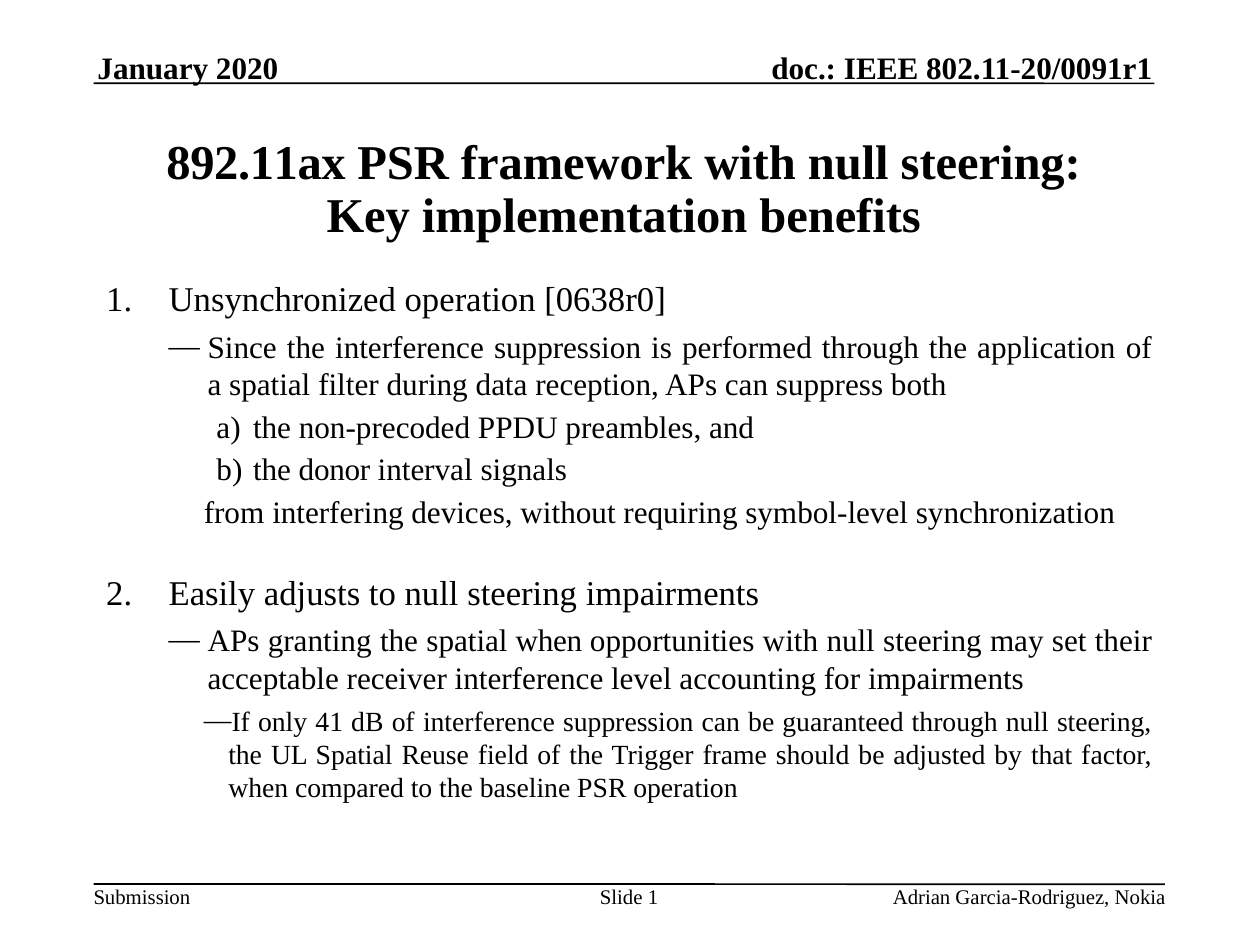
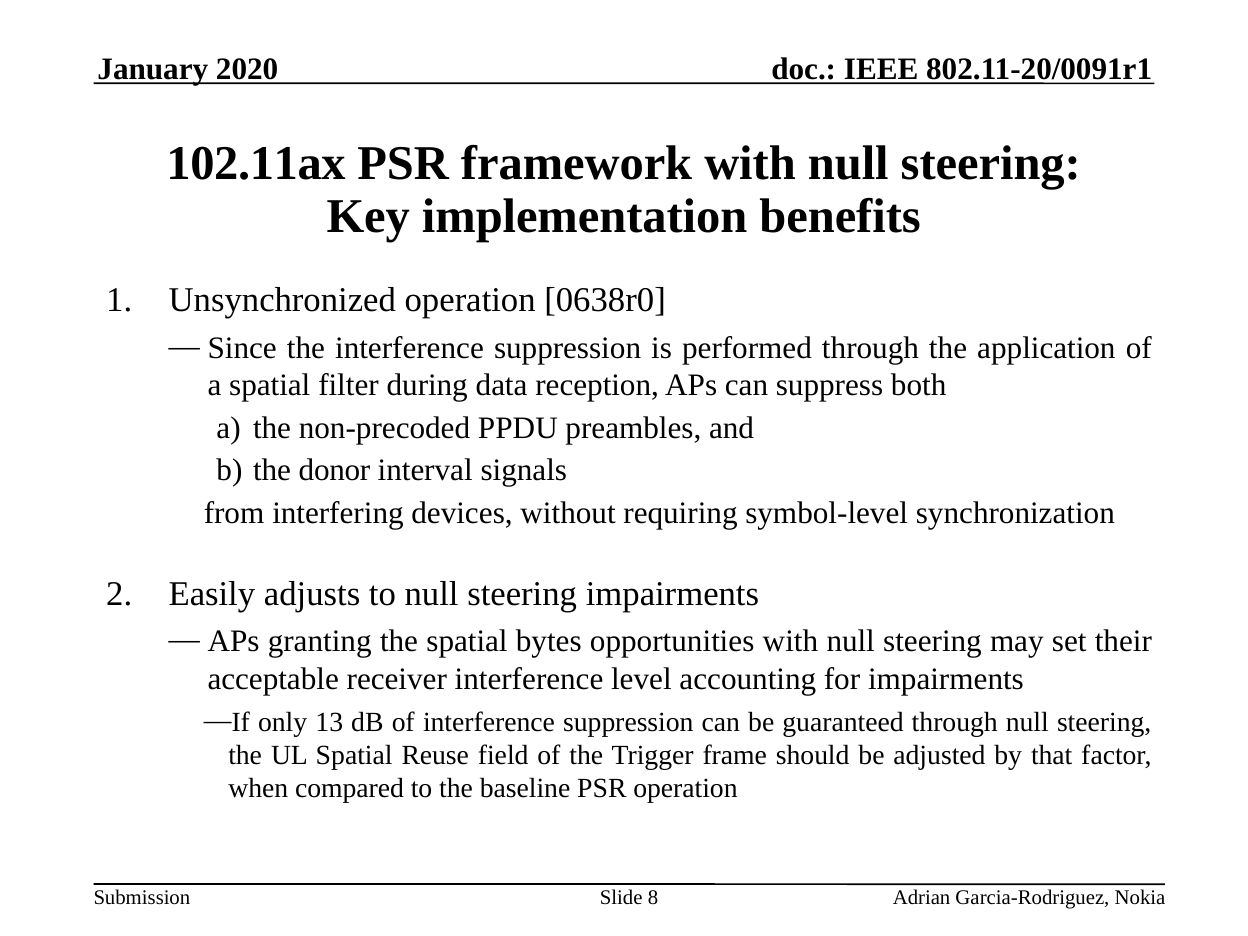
892.11ax: 892.11ax -> 102.11ax (256, 164)
spatial when: when -> bytes (549, 642)
41: 41 -> 13 (329, 722)
Slide 1: 1 -> 8 (653, 898)
